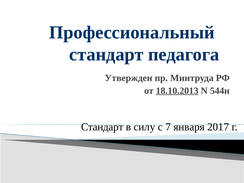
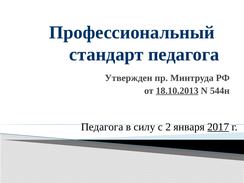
Стандарт: Стандарт -> Педагога (102, 127)
7: 7 -> 2 (168, 127)
2017 underline: none -> present (218, 127)
